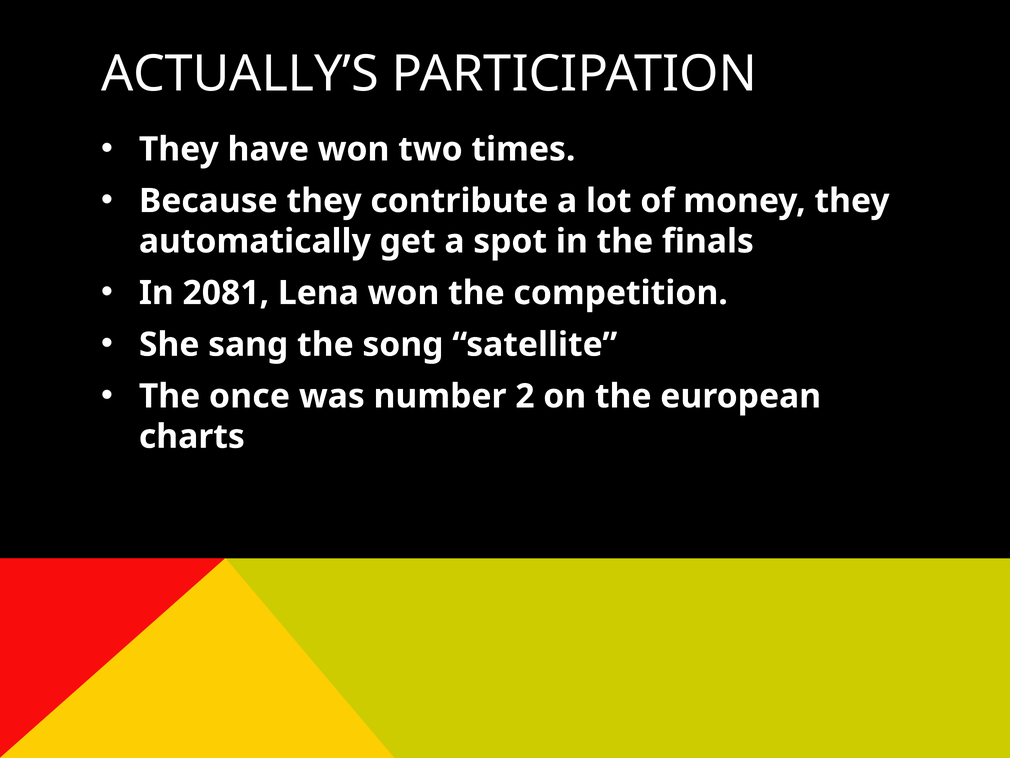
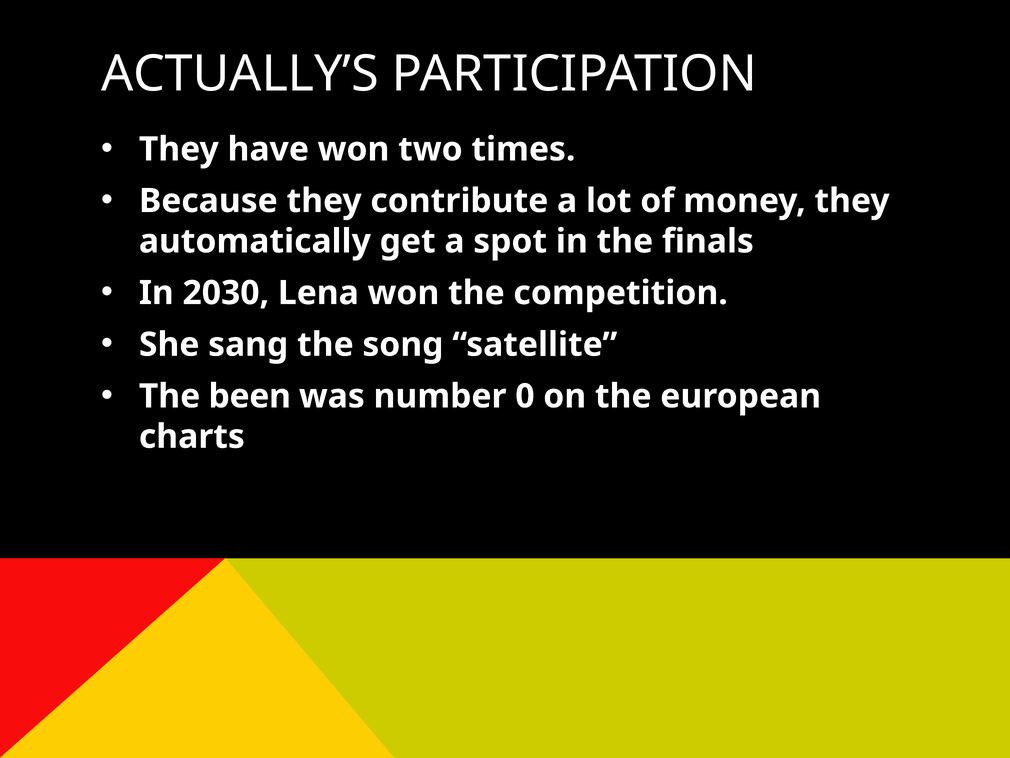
2081: 2081 -> 2030 (226, 293)
once: once -> been (250, 396)
2: 2 -> 0 (525, 396)
